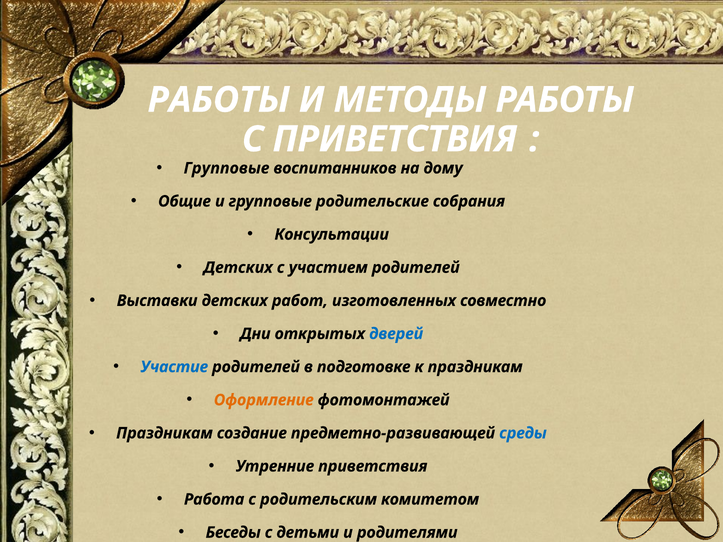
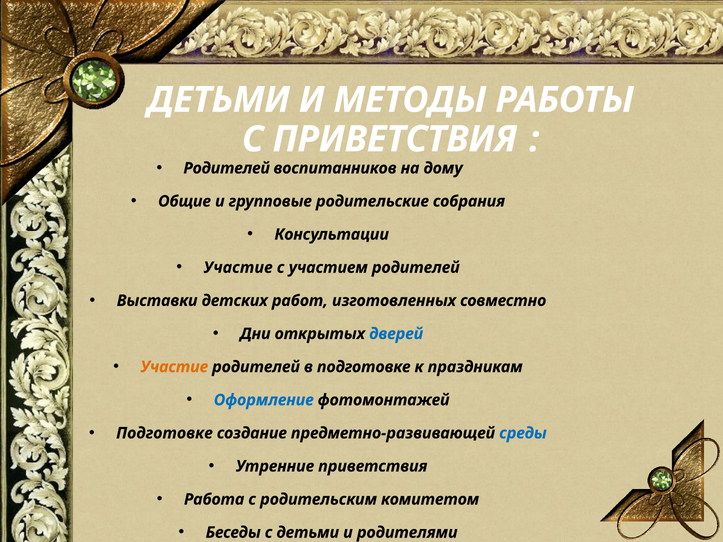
РАБОТЫ: РАБОТЫ -> ДЕТЬМИ (219, 100)
Групповые: Групповые -> Родителей (227, 168)
Детских: Детских -> Участие (238, 268)
Участие colour: blue -> orange (174, 367)
Оформление colour: orange -> blue (264, 400)
Праздникам: Праздникам -> Подготовке (164, 433)
